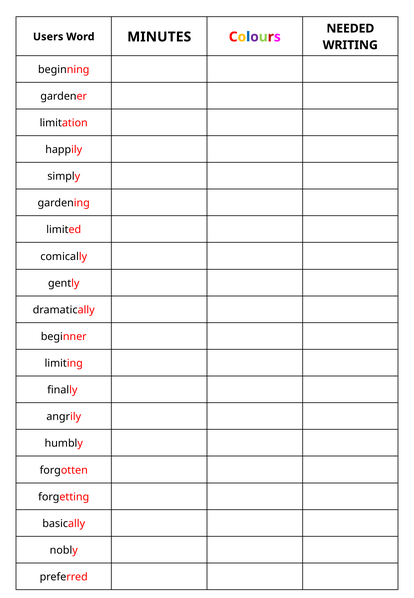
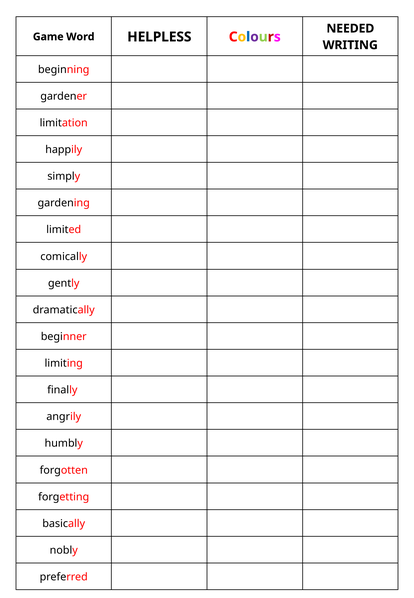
Users: Users -> Game (48, 37)
MINUTES: MINUTES -> HELPLESS (159, 37)
